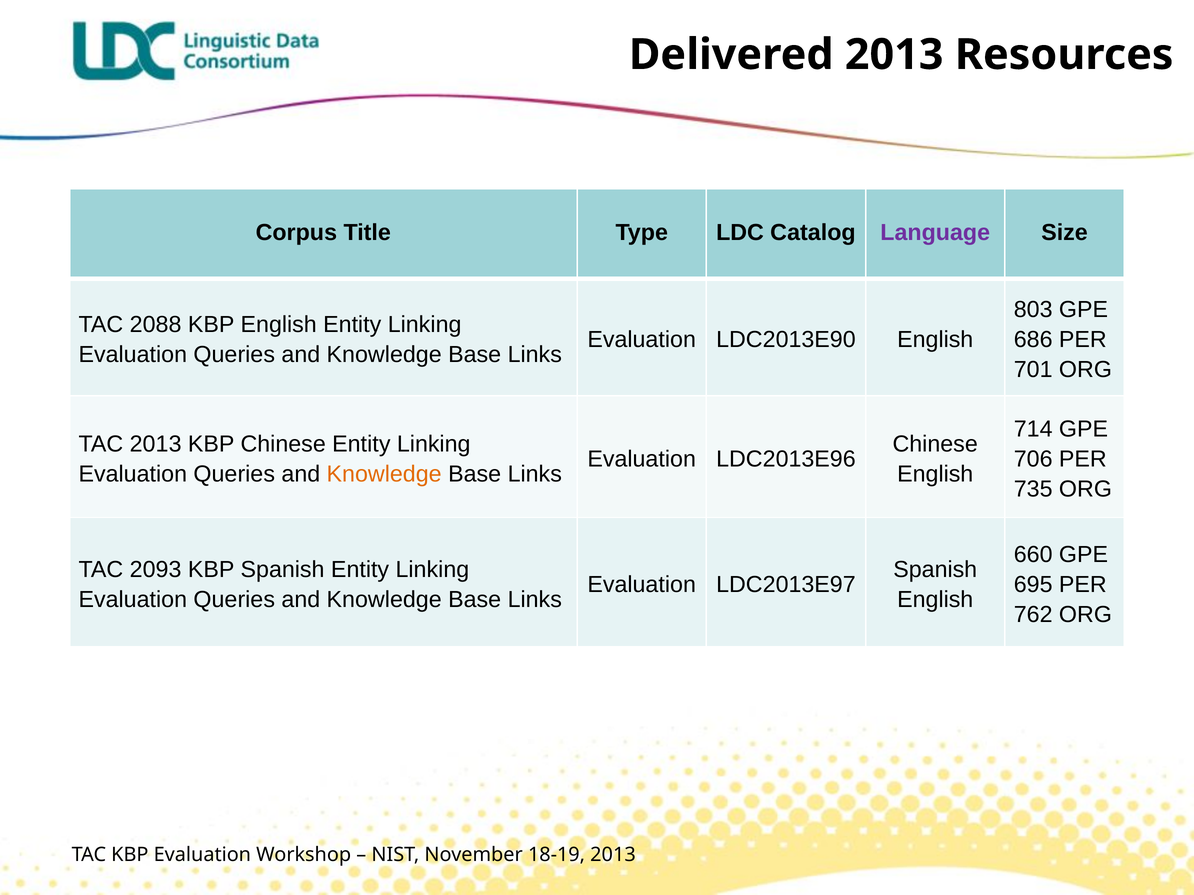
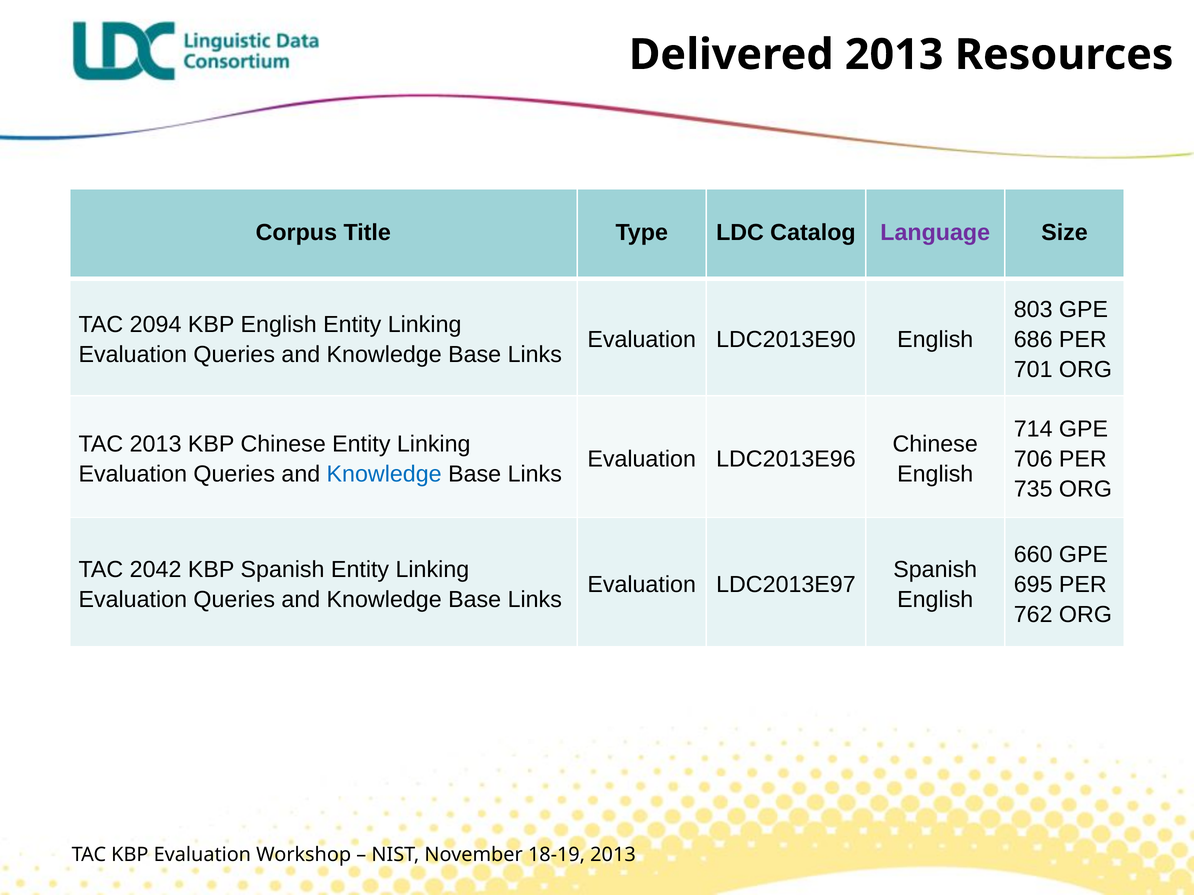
2088: 2088 -> 2094 (156, 325)
Knowledge colour: orange -> blue (384, 474)
2093: 2093 -> 2042 (156, 570)
